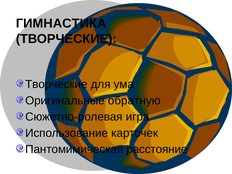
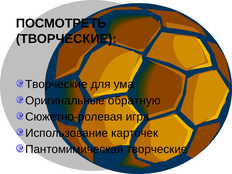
ГИМНАСТИКА: ГИМНАСТИКА -> ПОСМОТРЕТЬ (61, 23)
Пантомимическая расстояние: расстояние -> творческие (157, 149)
